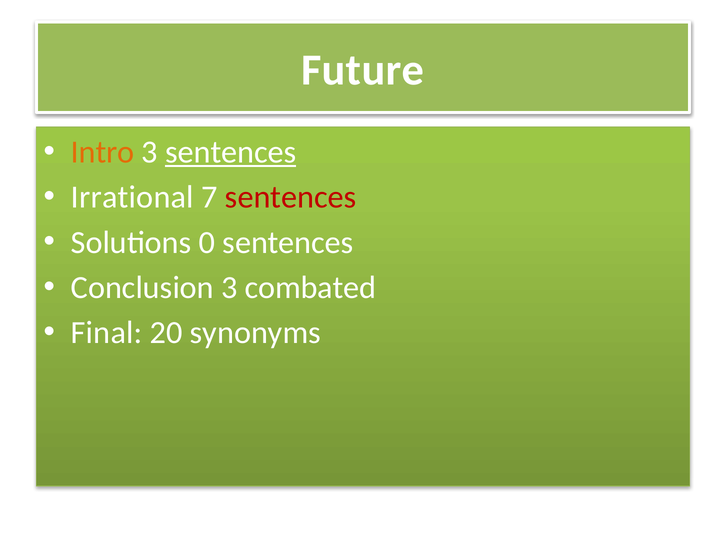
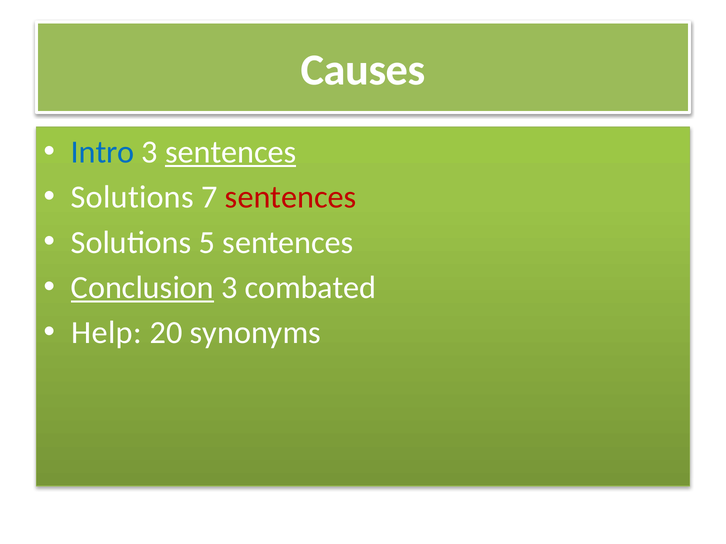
Future: Future -> Causes (363, 70)
Intro colour: orange -> blue (103, 152)
Irrational: Irrational -> Solutions (132, 197)
0: 0 -> 5 (207, 243)
Conclusion underline: none -> present (142, 288)
Final: Final -> Help (107, 333)
